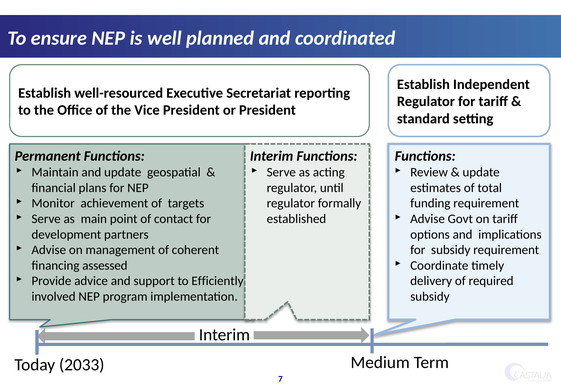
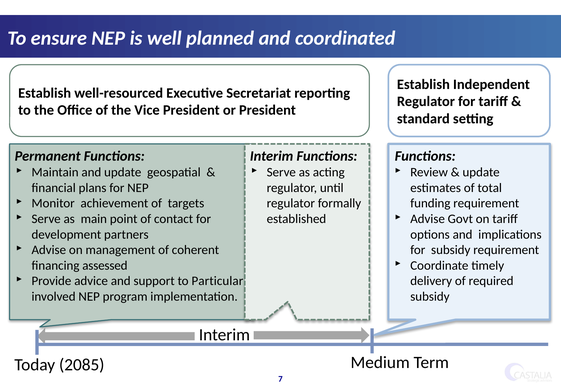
Efficiently: Efficiently -> Particular (217, 281)
2033: 2033 -> 2085 (82, 365)
